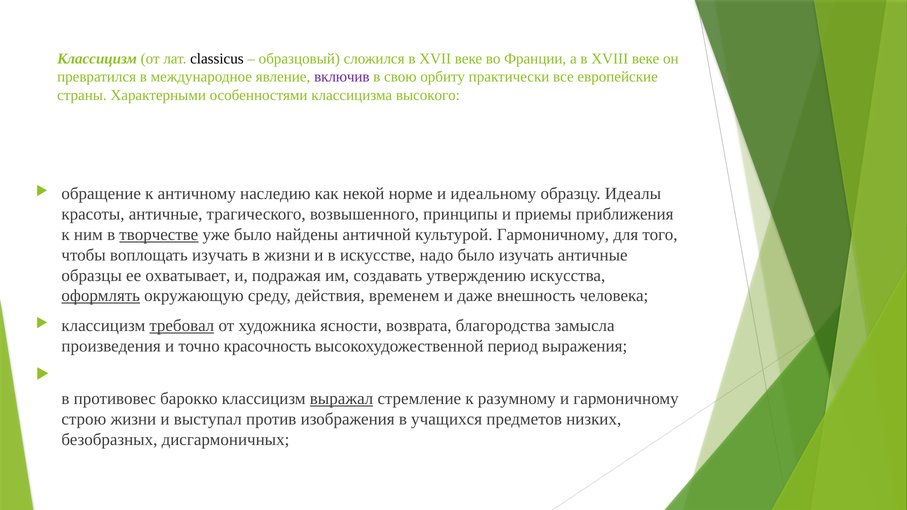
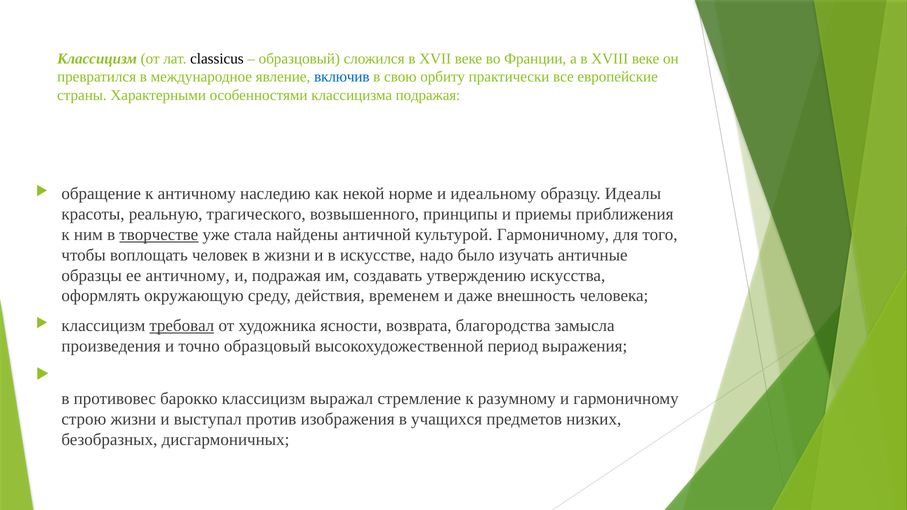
включив colour: purple -> blue (342, 77)
классицизма высокого: высокого -> подражая (428, 95)
красоты античные: античные -> реальную (166, 214)
уже было: было -> стала (253, 235)
воплощать изучать: изучать -> человек (220, 255)
ее охватывает: охватывает -> античному (188, 276)
оформлять underline: present -> none (101, 296)
точно красочность: красочность -> образцовый (267, 346)
выражал underline: present -> none (341, 399)
